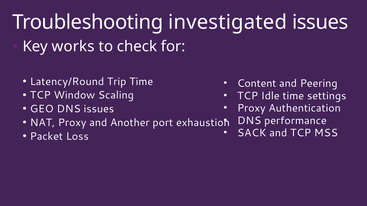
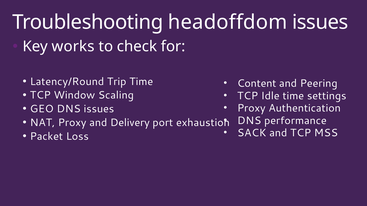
investigated: investigated -> headoffdom (228, 22)
Another: Another -> Delivery (130, 123)
